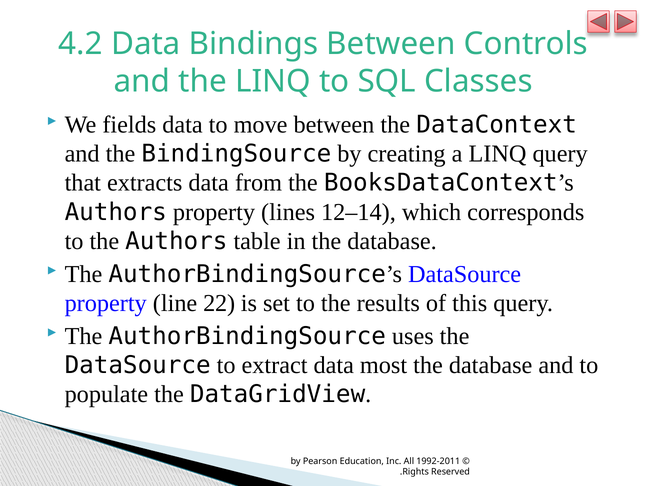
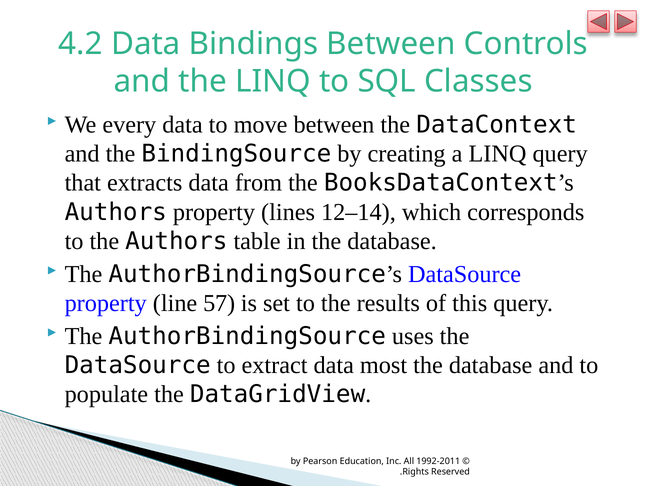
fields: fields -> every (129, 124)
22: 22 -> 57 (219, 303)
